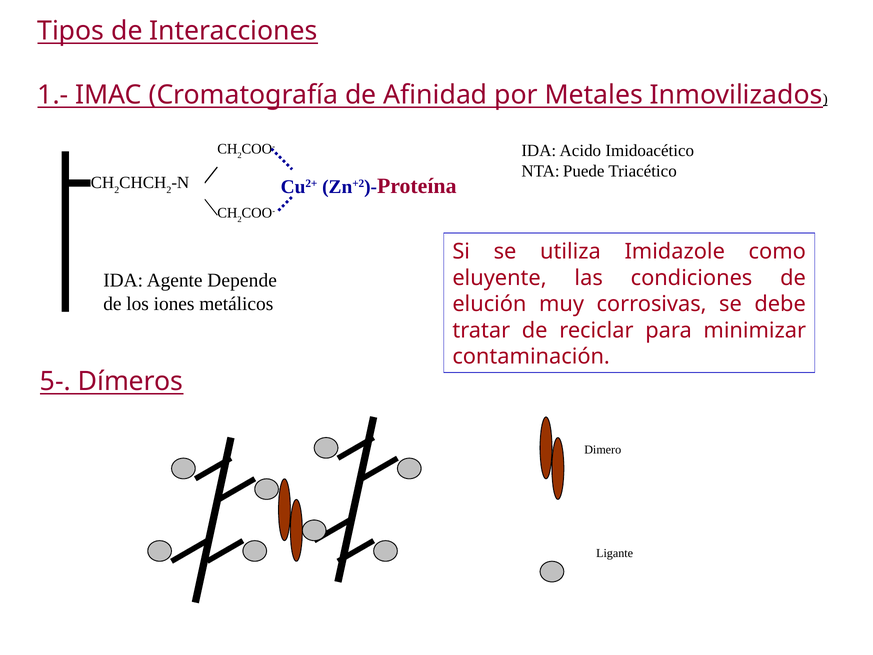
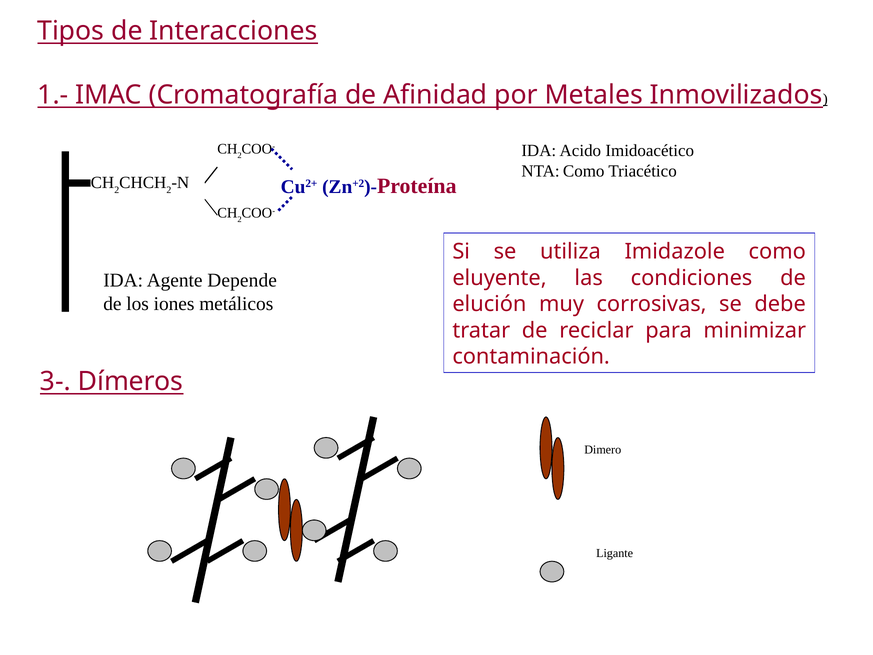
NTA Puede: Puede -> Como (584, 171)
5-: 5- -> 3- (55, 381)
